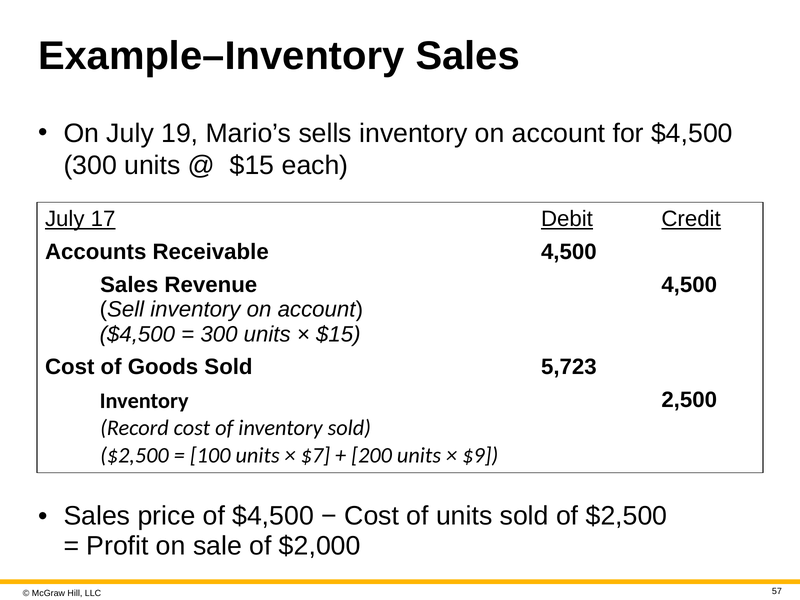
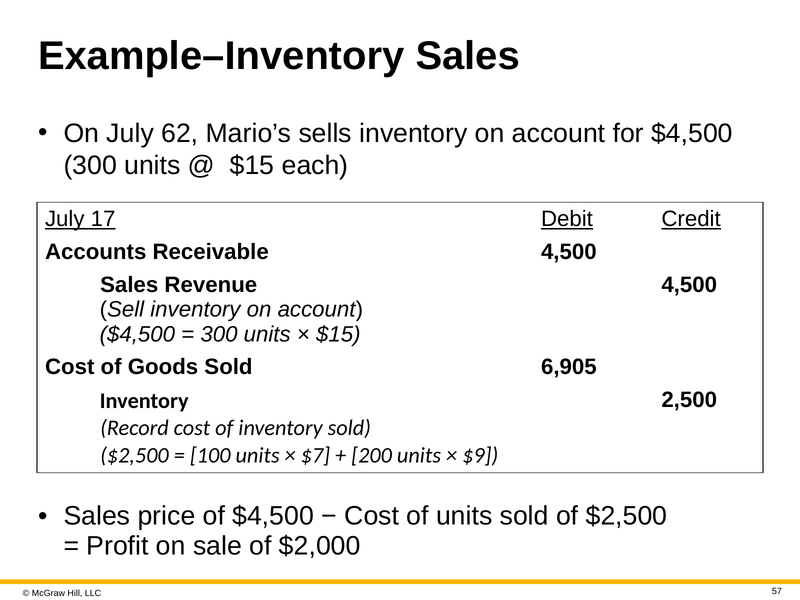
19: 19 -> 62 (180, 134)
5,723: 5,723 -> 6,905 (569, 367)
